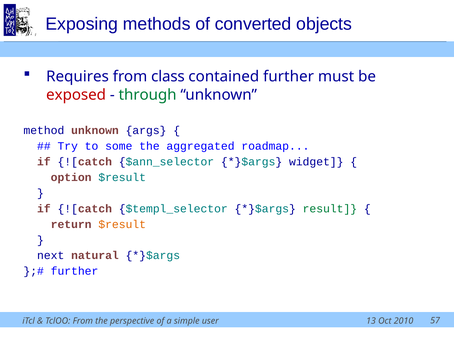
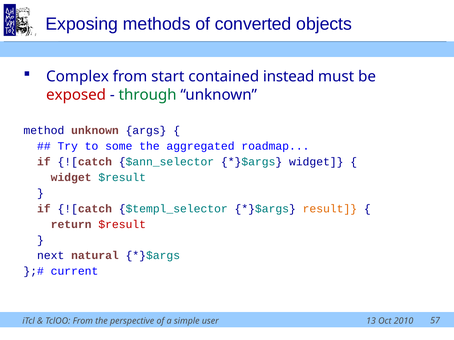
Requires: Requires -> Complex (78, 77)
class: class -> start (168, 77)
contained further: further -> instead (289, 77)
option: option -> widget (71, 178)
result colour: green -> orange (330, 209)
$result colour: orange -> red (122, 225)
further: further -> current (75, 272)
